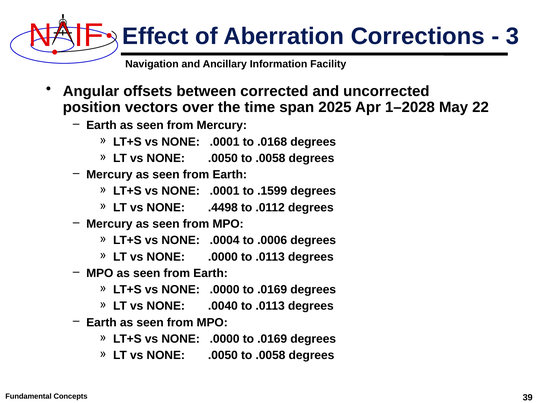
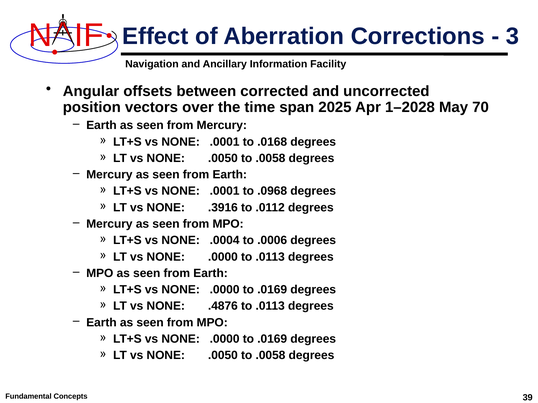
22: 22 -> 70 (481, 107)
.1599: .1599 -> .0968 (272, 191)
.4498: .4498 -> .3916 (223, 208)
.0040: .0040 -> .4876 (223, 307)
